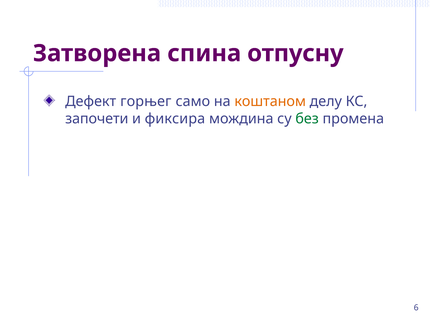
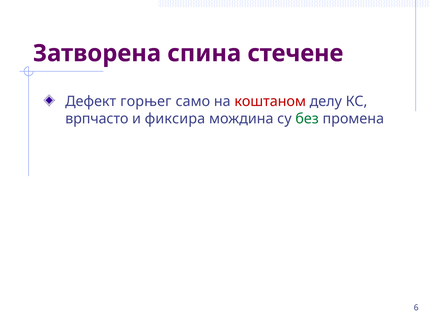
отпусну: отпусну -> стечене (295, 53)
коштаном colour: orange -> red (270, 101)
започети: започети -> врпчасто (97, 119)
